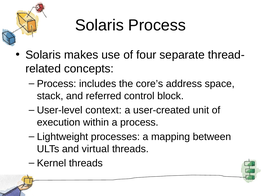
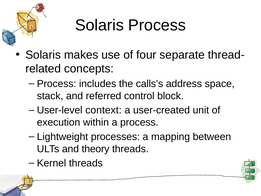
core’s: core’s -> calls’s (150, 84)
virtual: virtual -> theory (96, 149)
